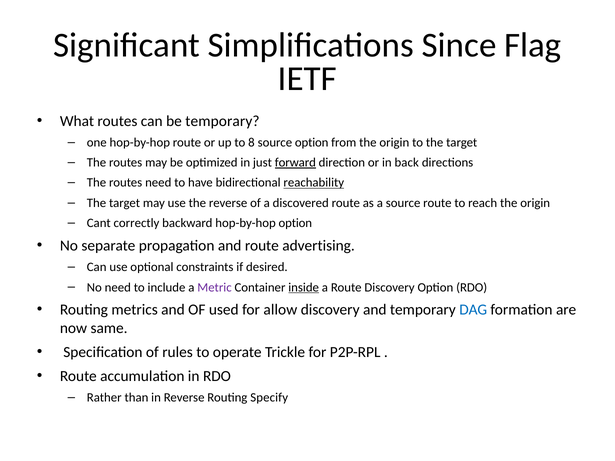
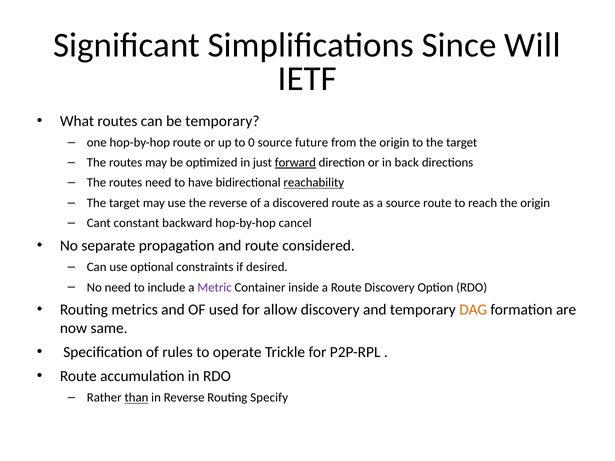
Flag: Flag -> Will (532, 45)
8: 8 -> 0 (251, 143)
source option: option -> future (312, 143)
correctly: correctly -> constant (136, 223)
hop-by-hop option: option -> cancel (295, 223)
advertising: advertising -> considered (319, 246)
inside underline: present -> none (304, 287)
DAG colour: blue -> orange (473, 310)
than underline: none -> present (136, 398)
